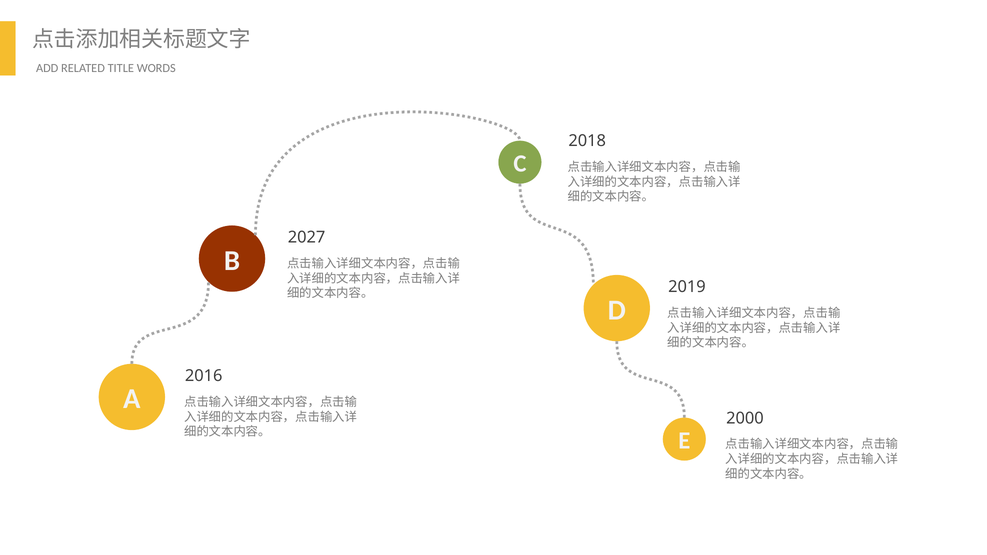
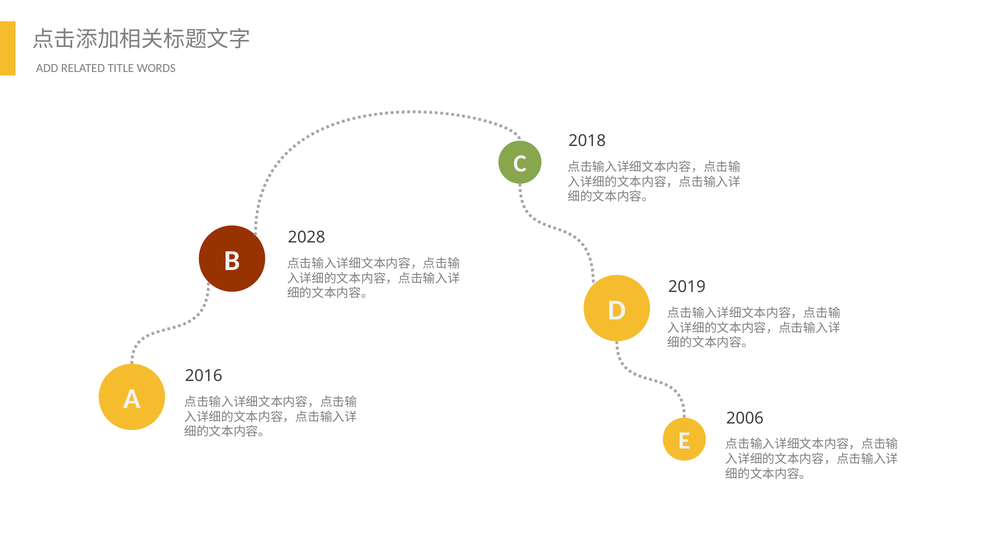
2027: 2027 -> 2028 (307, 238)
2000: 2000 -> 2006 (745, 418)
